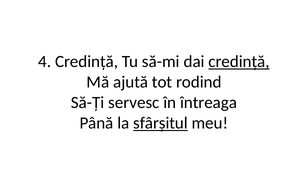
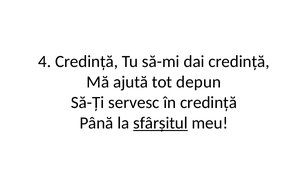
credință underline: present -> none (239, 62)
rodind: rodind -> depun (199, 82)
în întreaga: întreaga -> credință (209, 103)
